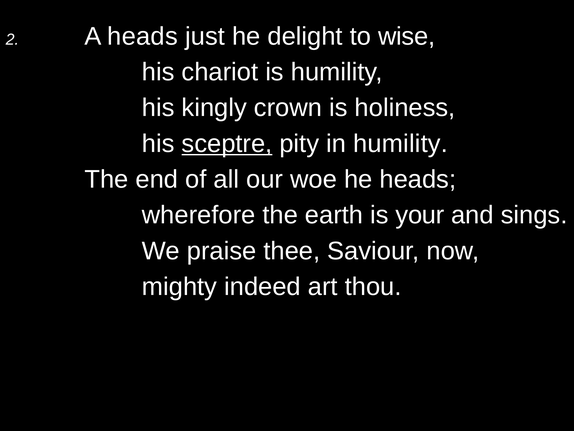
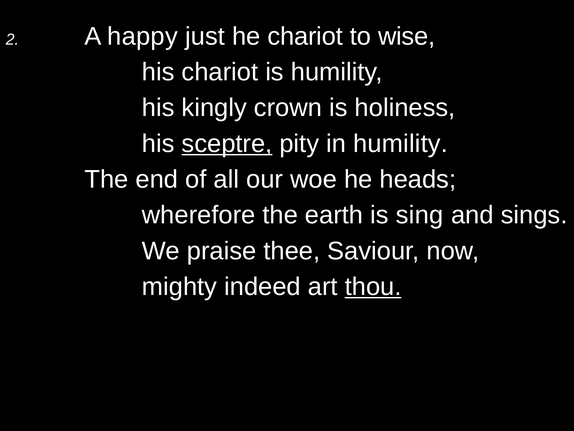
A heads: heads -> happy (143, 36)
he delight: delight -> chariot (305, 36)
your: your -> sing (420, 215)
thou underline: none -> present (373, 286)
